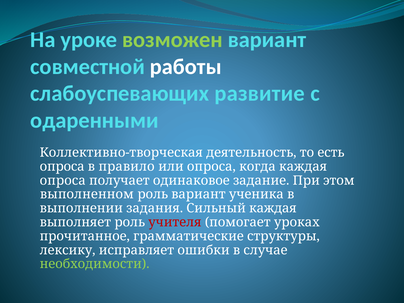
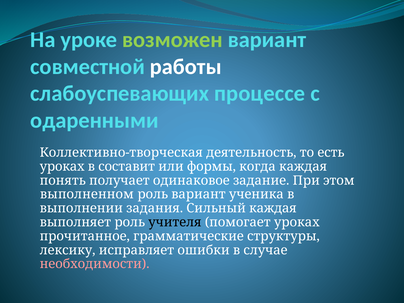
развитие: развитие -> процессе (260, 94)
опроса: опроса -> уроках (62, 167)
правило: правило -> составит (127, 167)
или опроса: опроса -> формы (211, 167)
опроса: опроса -> понять (63, 180)
учителя colour: red -> black (175, 222)
необходимости colour: light green -> pink (95, 264)
